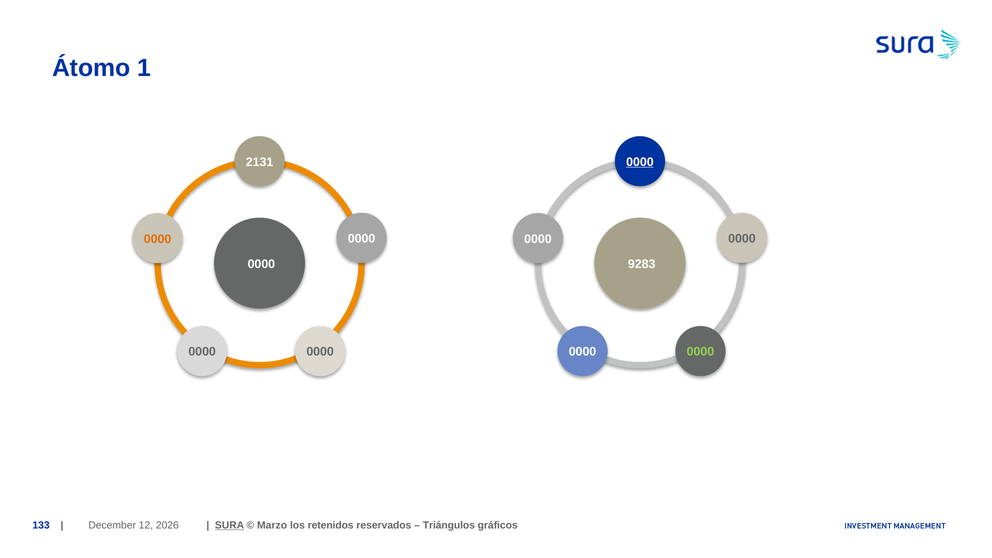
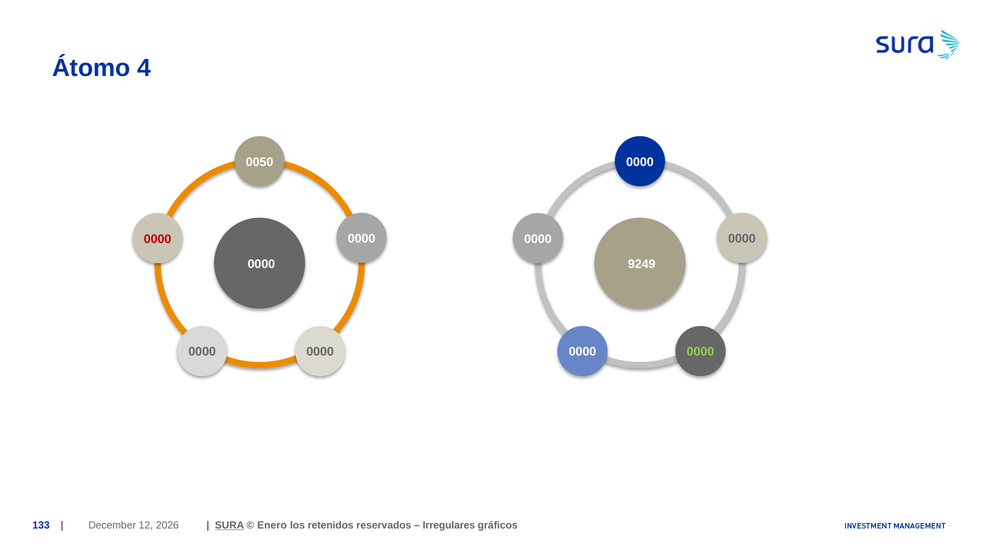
1: 1 -> 4 (144, 68)
2131: 2131 -> 0050 (260, 162)
0000 underline: present -> none (640, 162)
0000 colour: orange -> red (158, 239)
9283: 9283 -> 9249 (642, 264)
Marzo: Marzo -> Enero (272, 525)
Triángulos: Triángulos -> Irregulares (449, 525)
